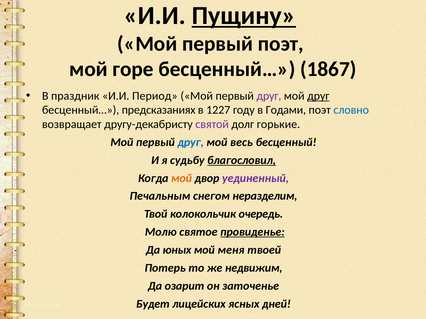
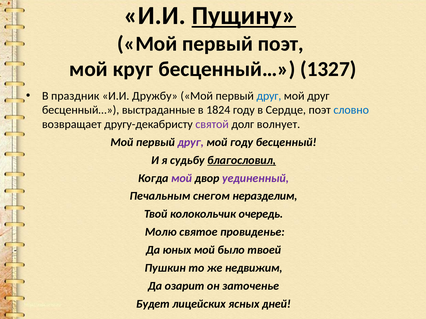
горе: горе -> круг (133, 69)
1867: 1867 -> 1327 (328, 69)
Период: Период -> Дружбу (155, 96)
друг colour: purple -> blue (269, 96)
друг underline: present -> none (318, 96)
предсказаниях: предсказаниях -> выстраданные (159, 110)
1227: 1227 -> 1824 (218, 110)
Годами: Годами -> Сердце (286, 110)
горькие: горькие -> волнует (279, 124)
друг colour: blue -> purple (191, 142)
мой весь: весь -> году (242, 142)
мой colour: orange -> purple (182, 178)
провиденье underline: present -> none (252, 232)
меня: меня -> было (231, 250)
Потерь: Потерь -> Пушкин (165, 268)
